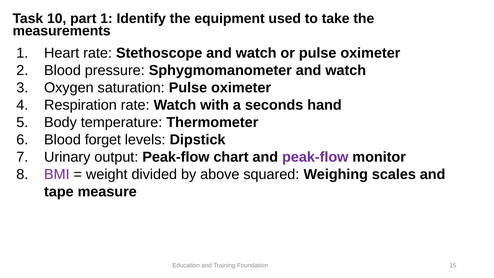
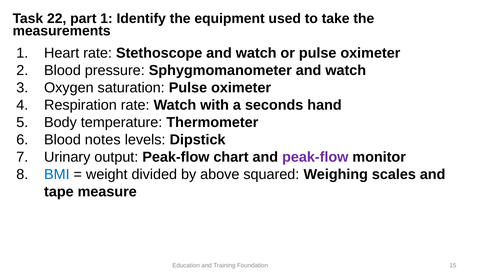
10: 10 -> 22 (57, 18)
forget: forget -> notes (103, 140)
BMI colour: purple -> blue (57, 174)
